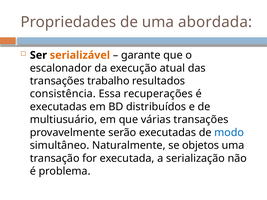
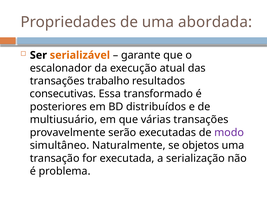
consistência: consistência -> consecutivas (63, 94)
recuperações: recuperações -> transformado (158, 94)
executadas: executadas -> posteriores (58, 107)
modo colour: blue -> purple (229, 133)
